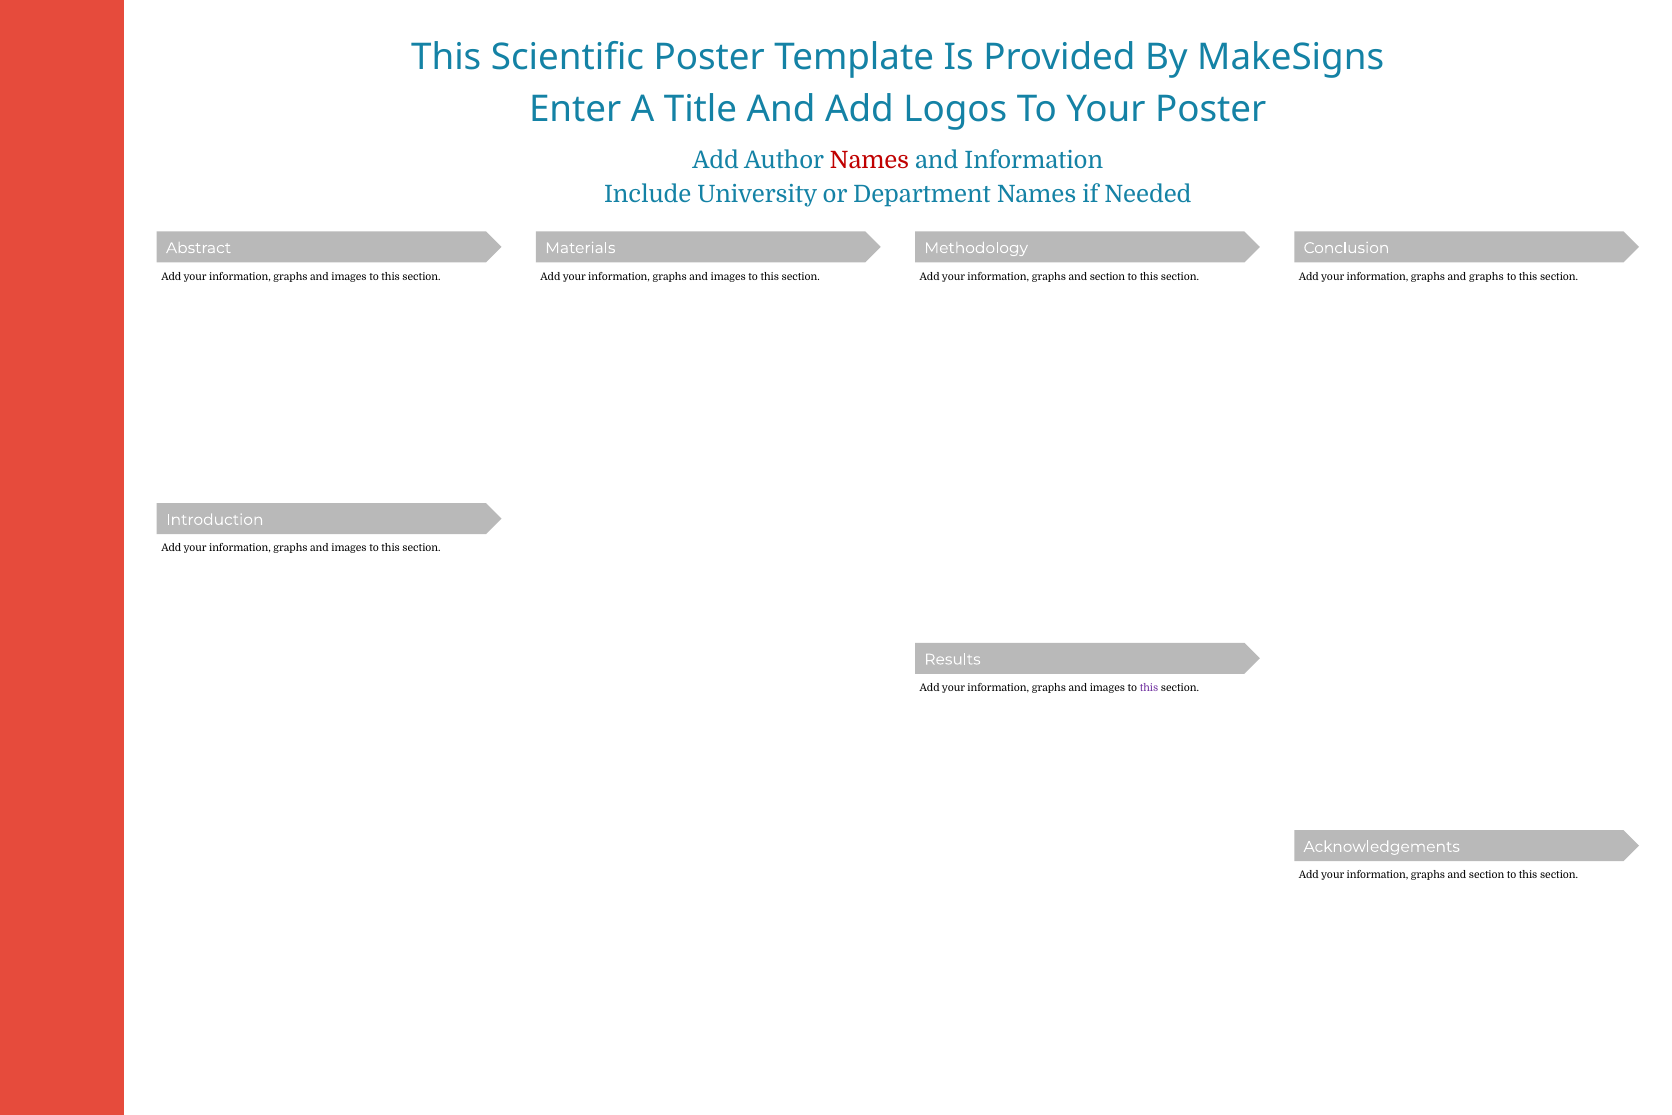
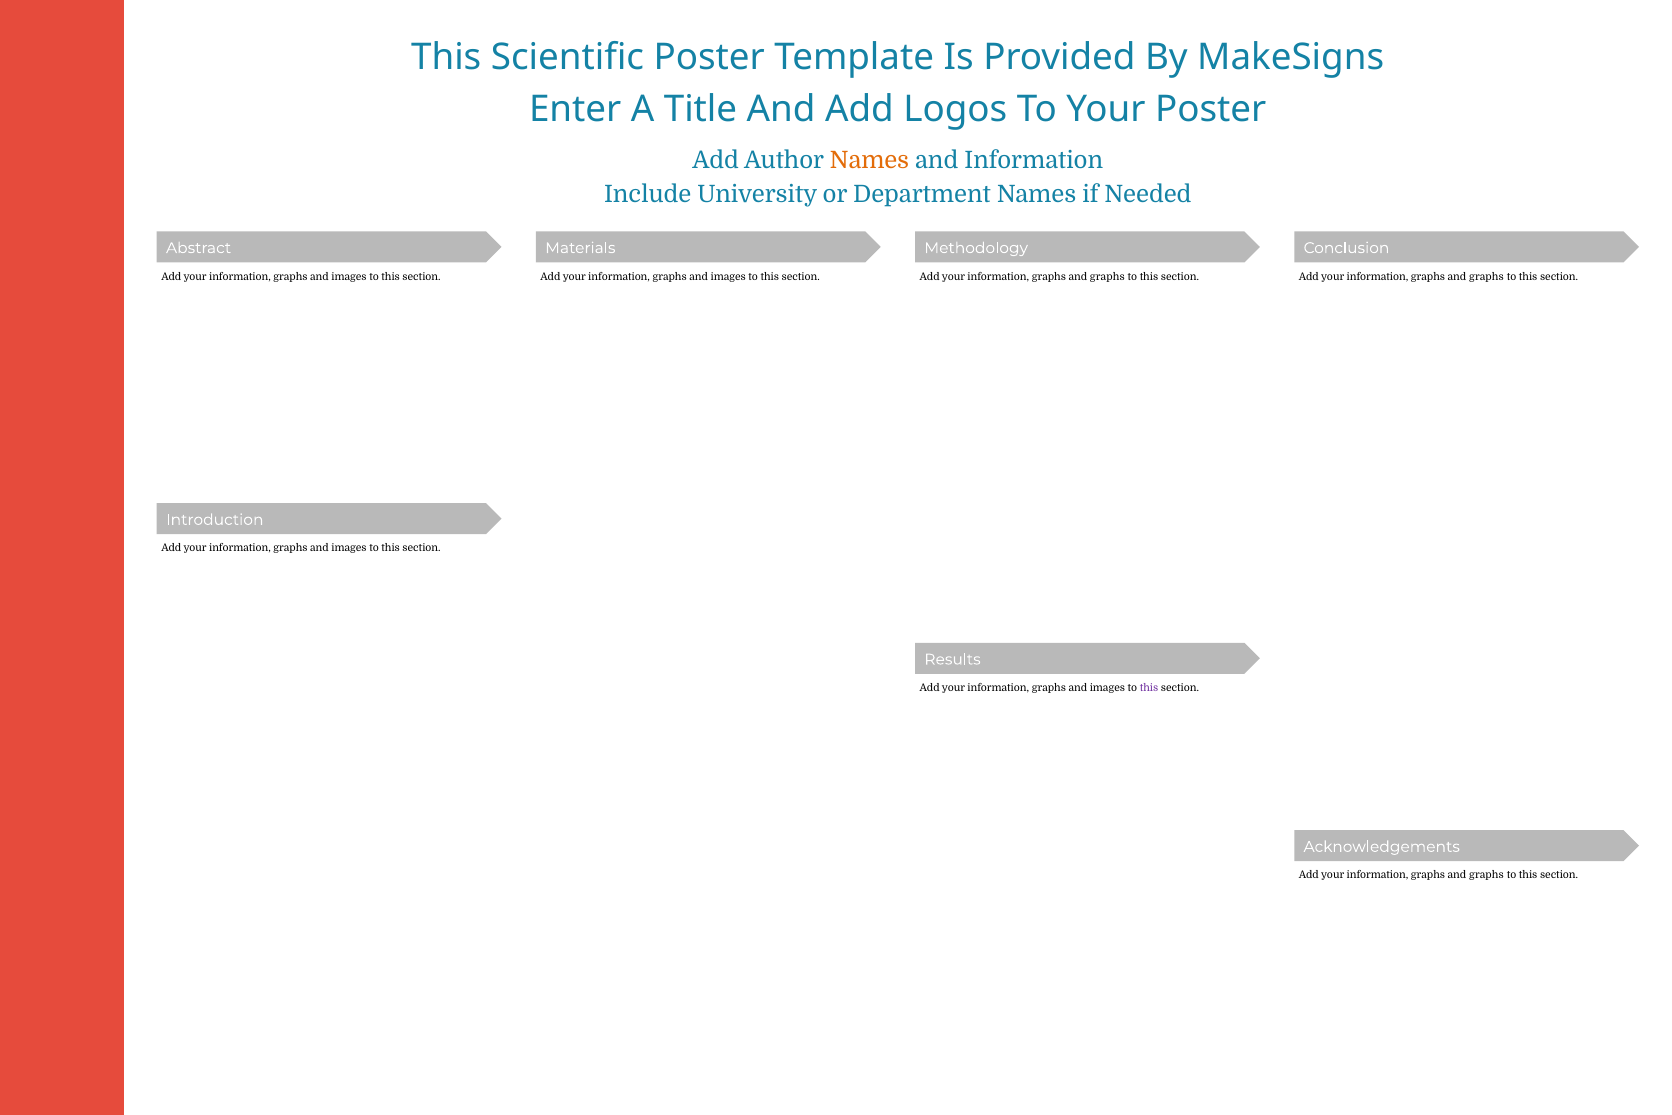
Names colour: red -> orange (869, 161)
section: section -> graphs (1107, 277)
section: section -> graphs (1487, 875)
